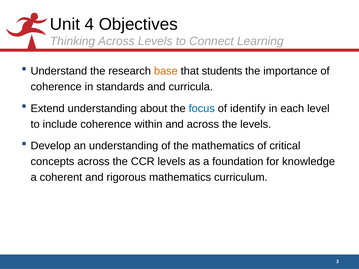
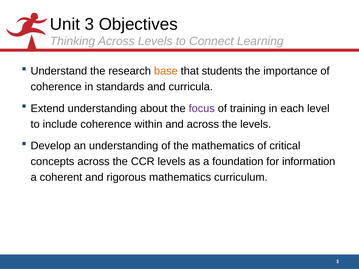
Unit 4: 4 -> 3 (89, 24)
focus colour: blue -> purple (202, 109)
identify: identify -> training (248, 109)
knowledge: knowledge -> information (309, 162)
